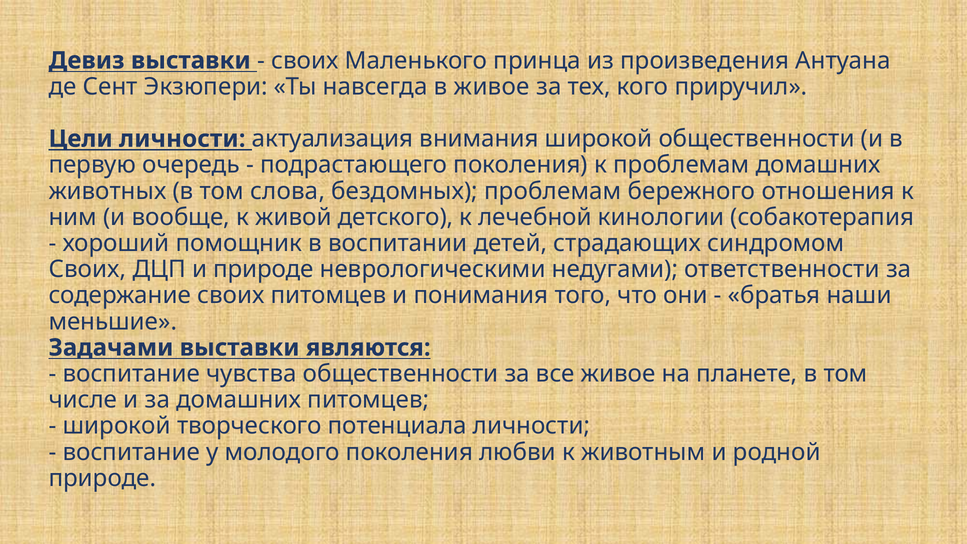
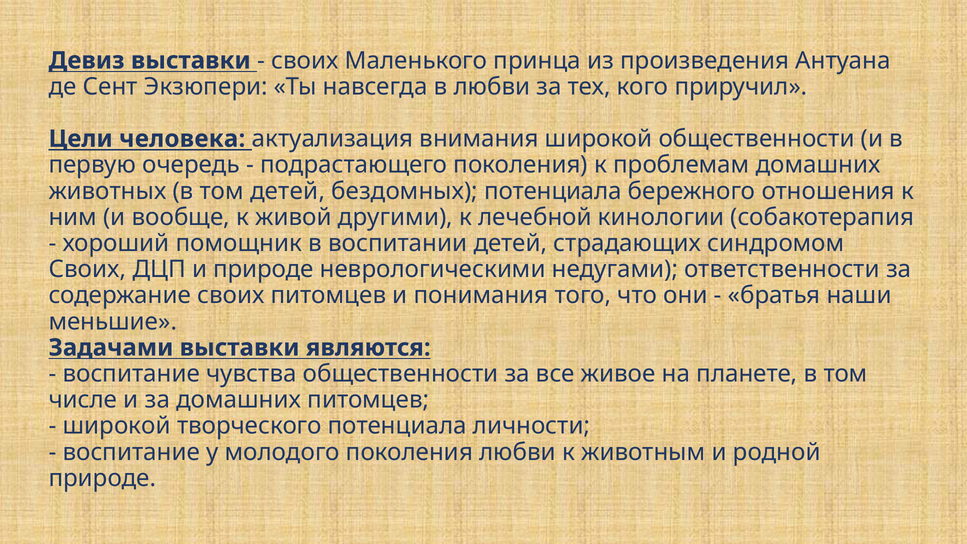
в живое: живое -> любви (492, 87)
Цели личности: личности -> человека (182, 139)
том слова: слова -> детей (288, 191)
бездомных проблемам: проблемам -> потенциала (553, 191)
детского: детского -> другими (395, 217)
